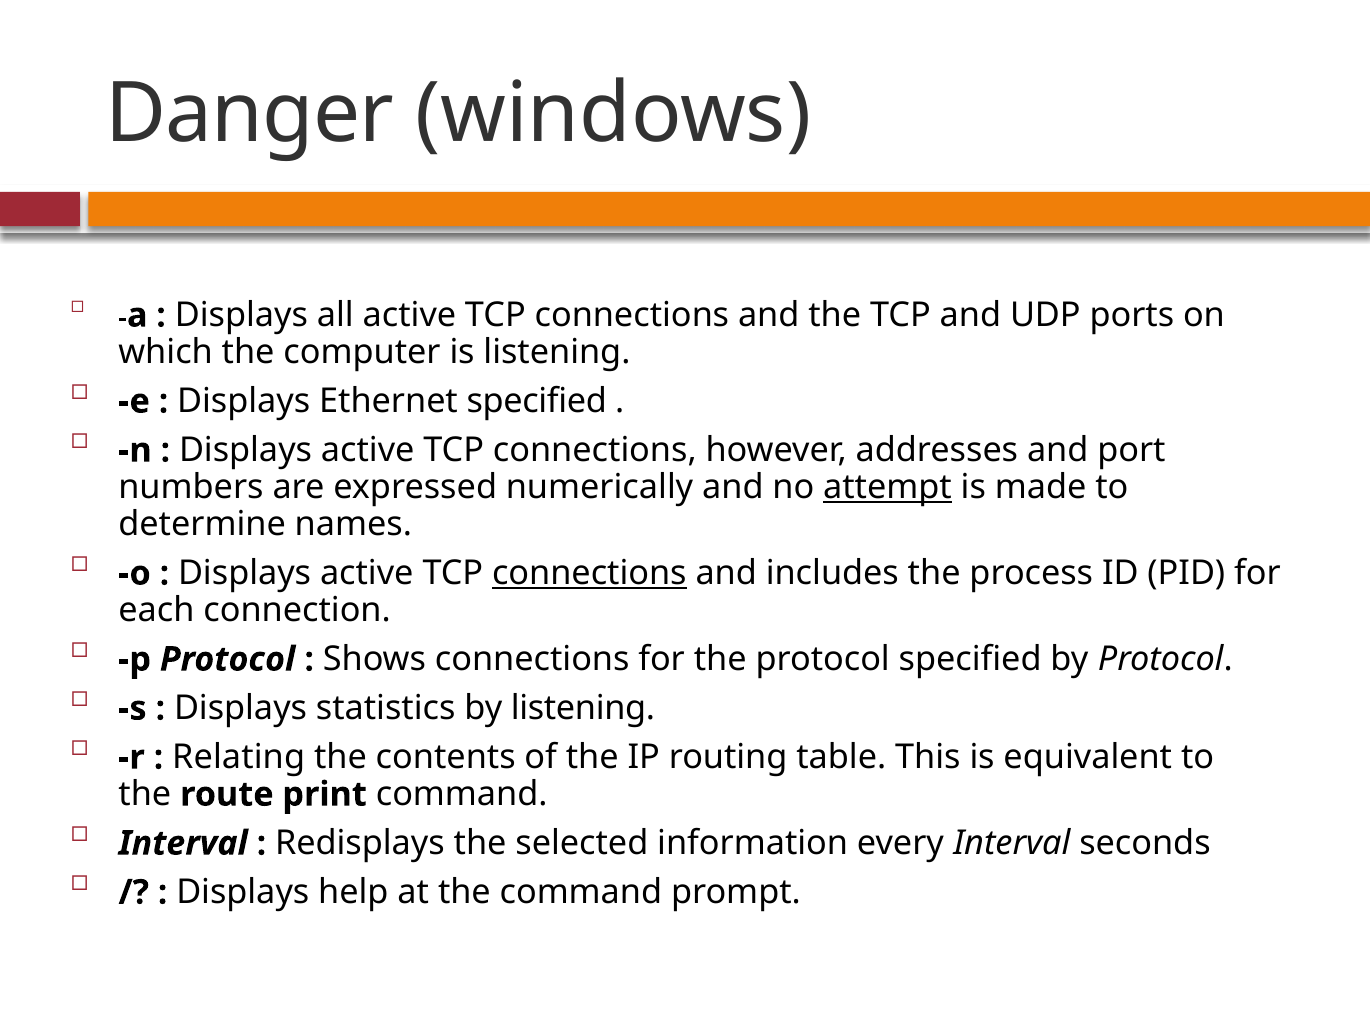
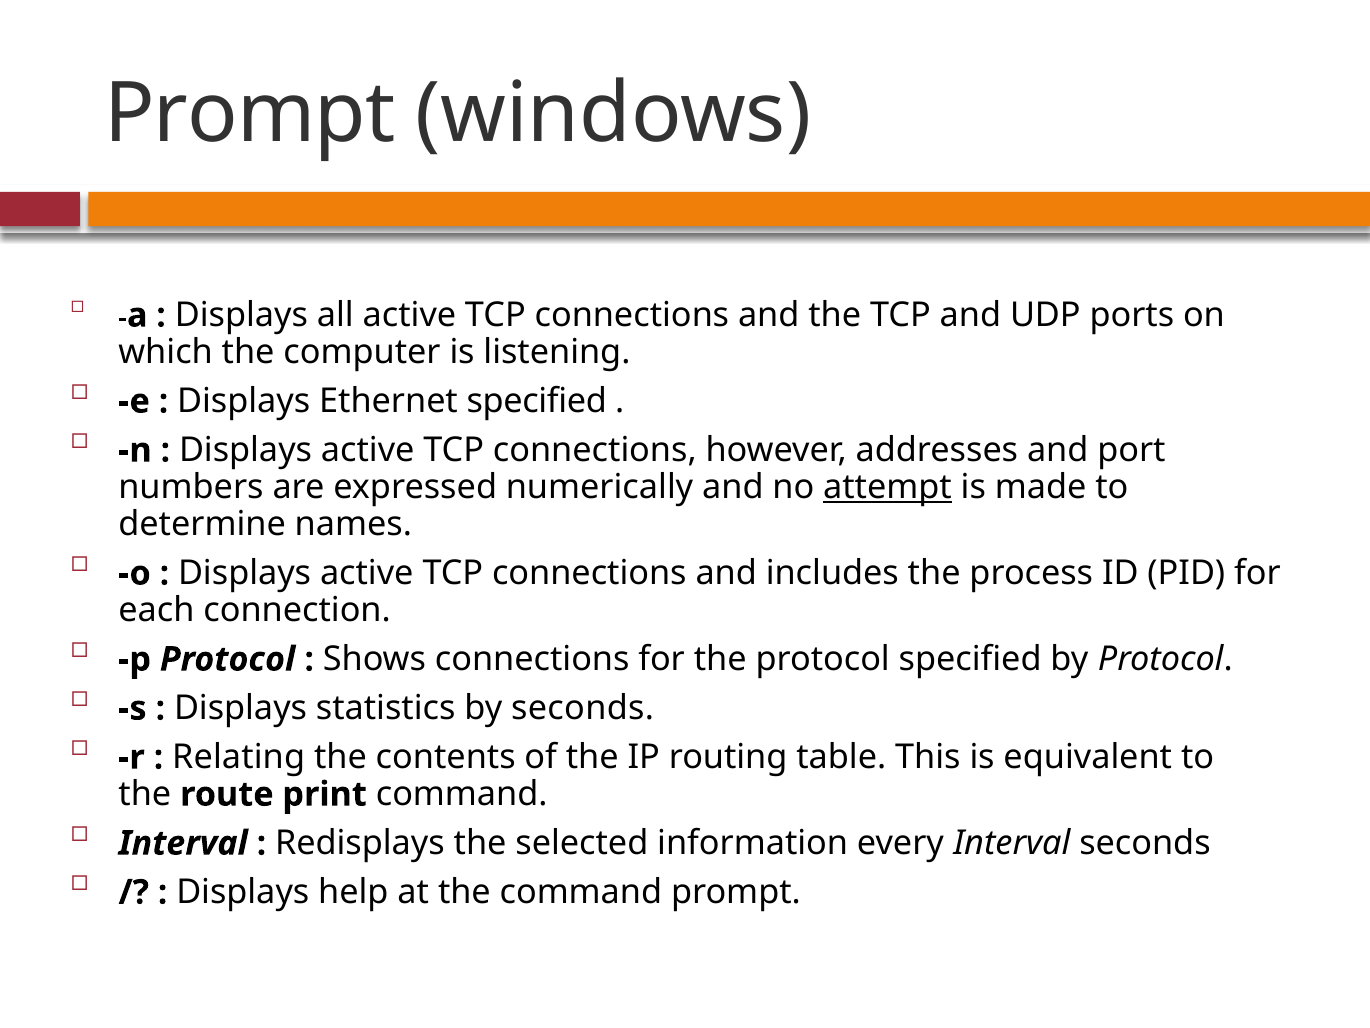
Danger: Danger -> Prompt (250, 114)
connections underline: present -> none (589, 573)
by listening: listening -> seconds (583, 708)
